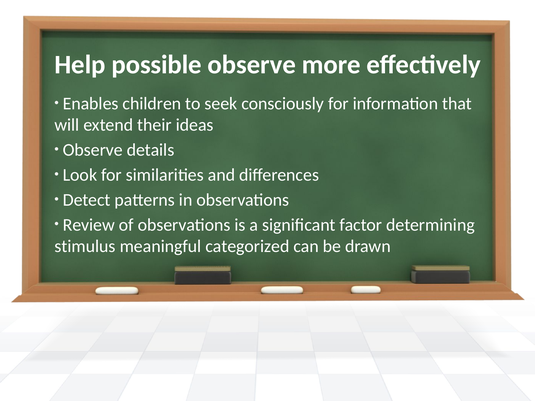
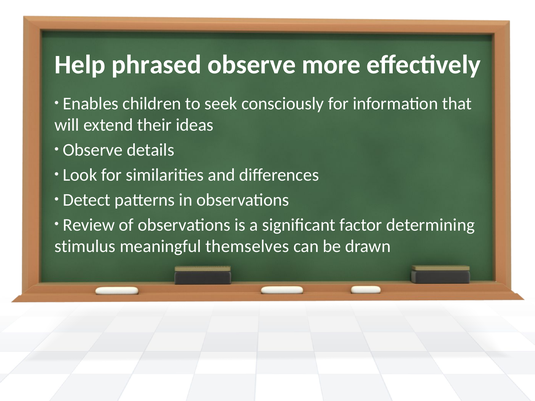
possible: possible -> phrased (157, 65)
categorized: categorized -> themselves (247, 246)
